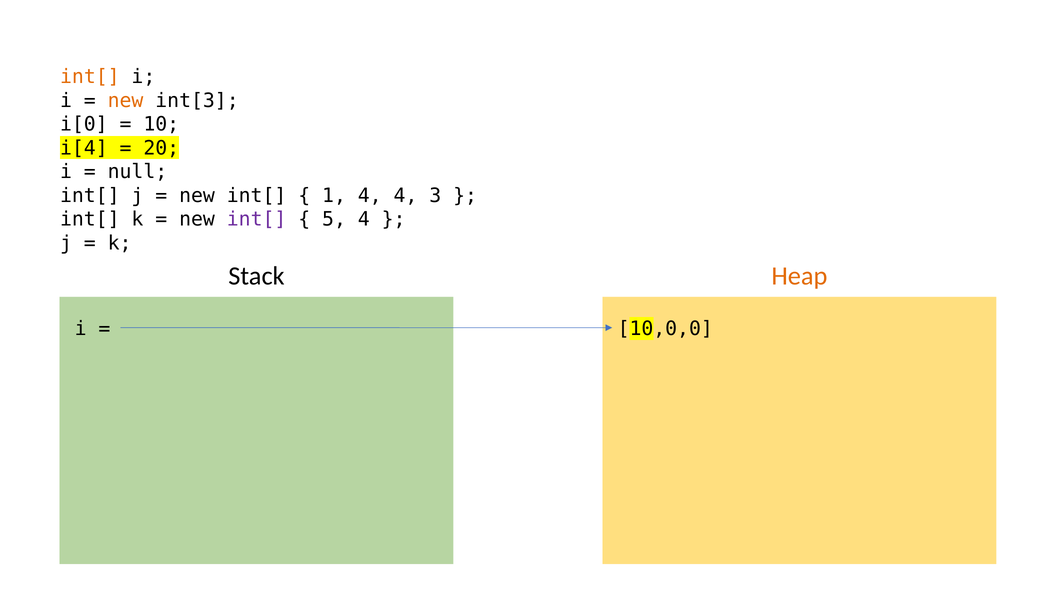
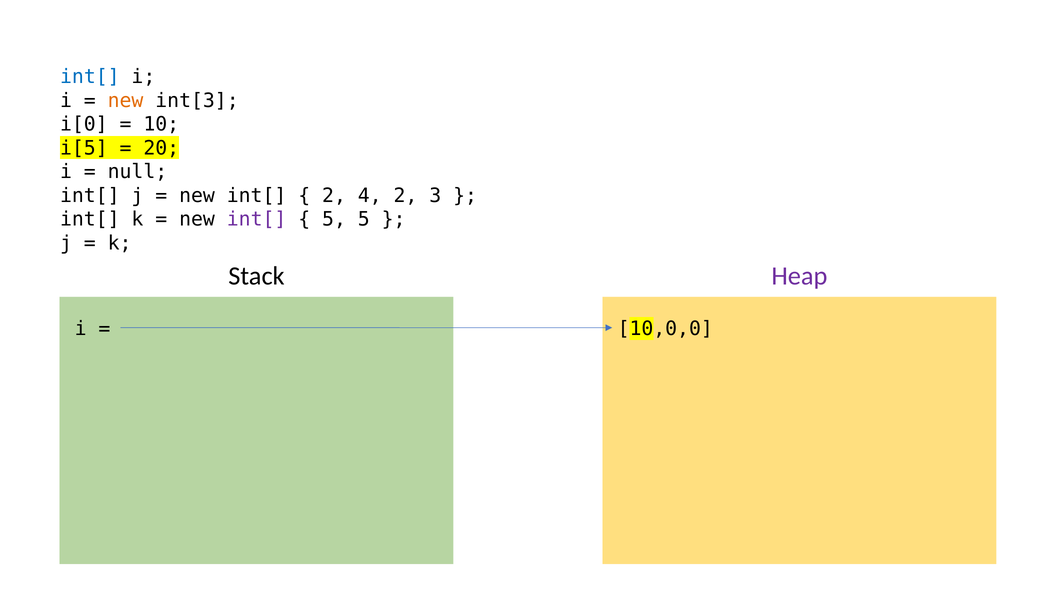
int[ colour: orange -> blue (90, 77)
i[4: i[4 -> i[5 (84, 148)
1: 1 -> 2 (334, 196)
4 4: 4 -> 2 (406, 196)
5 4: 4 -> 5 (364, 219)
Heap colour: orange -> purple (799, 276)
